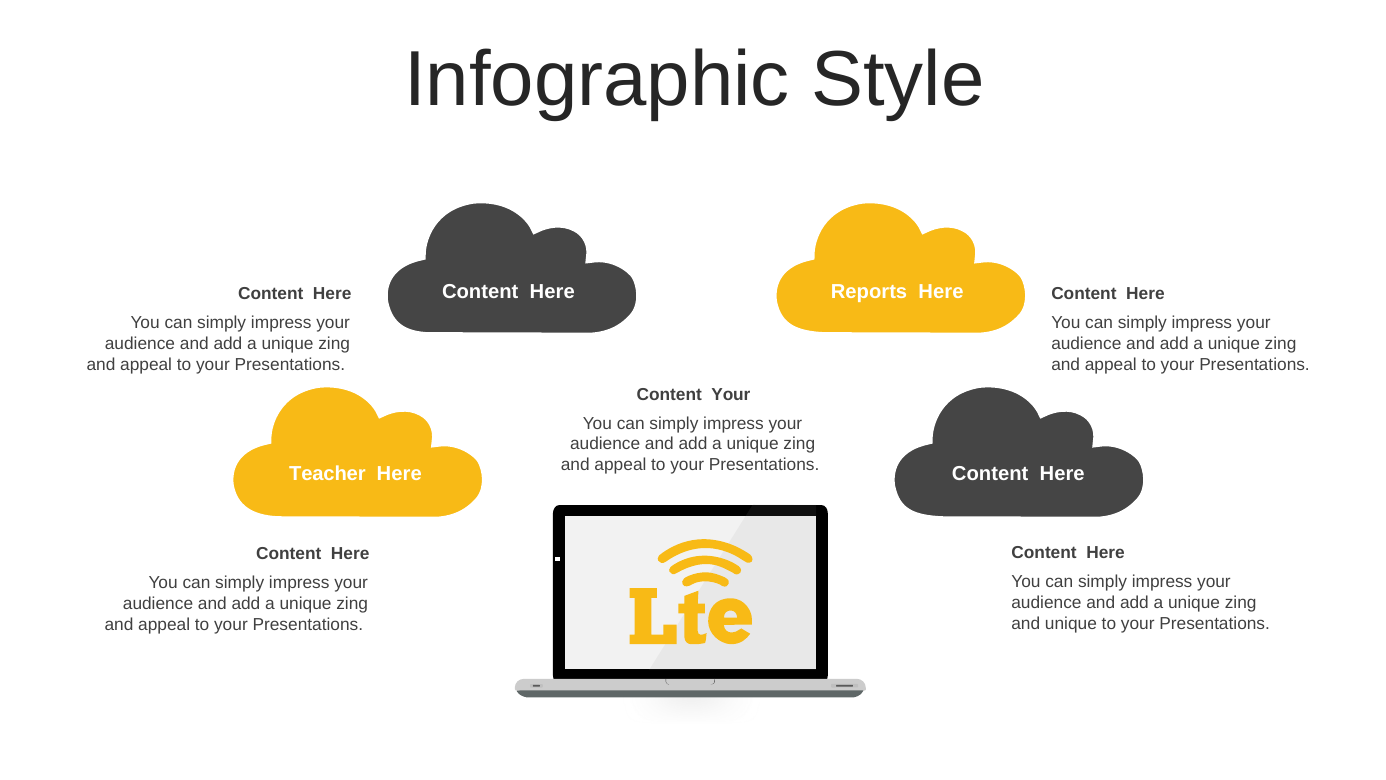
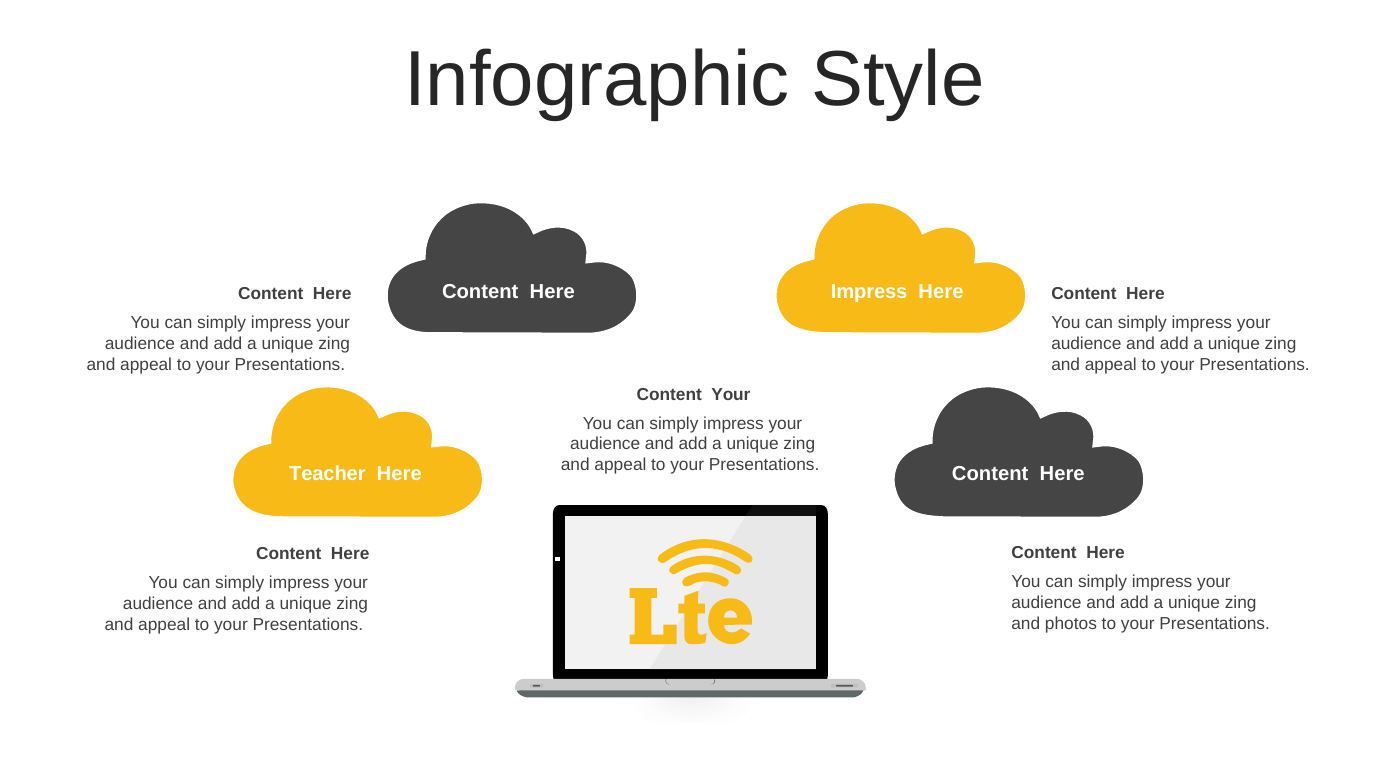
Here Reports: Reports -> Impress (869, 292)
and unique: unique -> photos (1071, 623)
